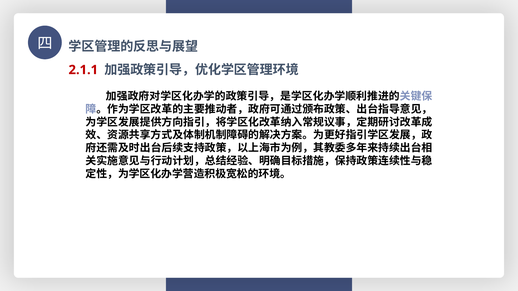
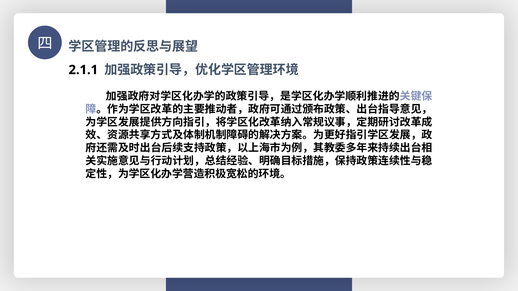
2.1.1 colour: red -> black (83, 70)
